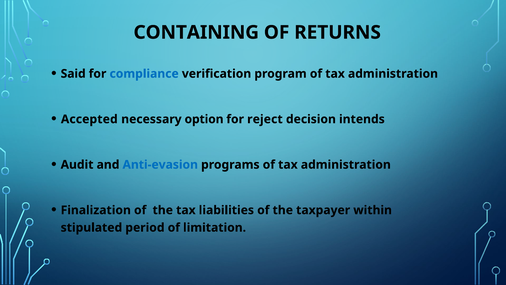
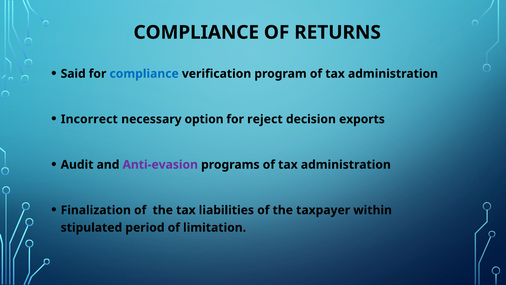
CONTAINING: CONTAINING -> COMPLIANCE (196, 32)
Accepted: Accepted -> Incorrect (89, 119)
intends: intends -> exports (362, 119)
Anti-evasion colour: blue -> purple (160, 164)
